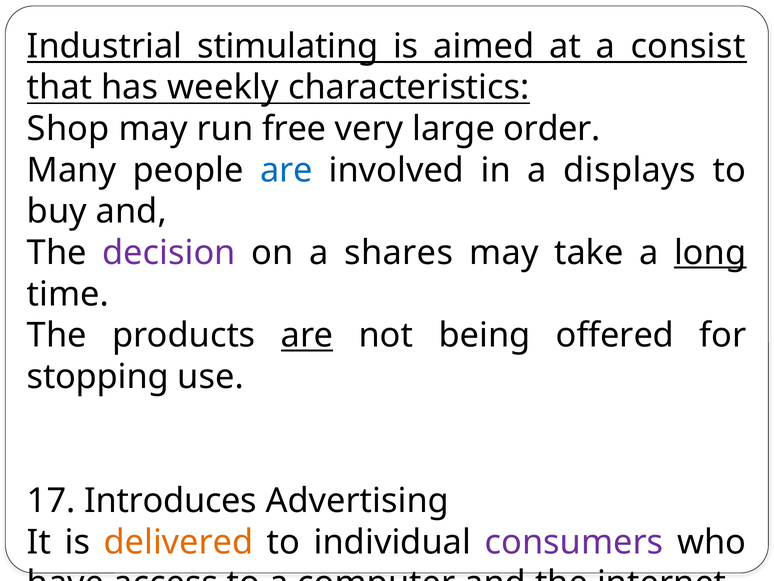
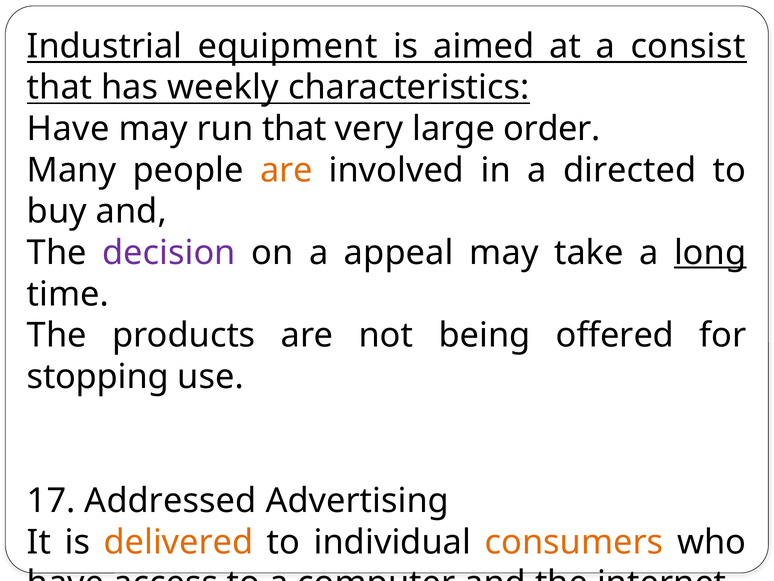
stimulating: stimulating -> equipment (288, 46)
Shop: Shop -> Have (68, 129)
run free: free -> that (294, 129)
are colour: blue -> orange (286, 170)
displays: displays -> directed (630, 170)
shares: shares -> appeal (399, 253)
are underline: present -> none (307, 335)
Introduces: Introduces -> Addressed (171, 500)
consumers colour: purple -> orange (574, 542)
